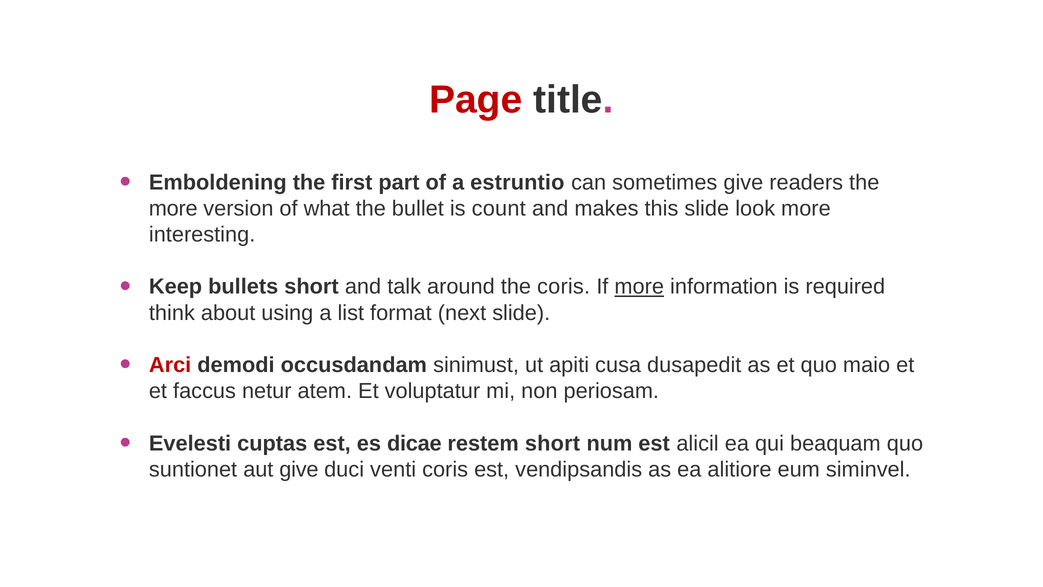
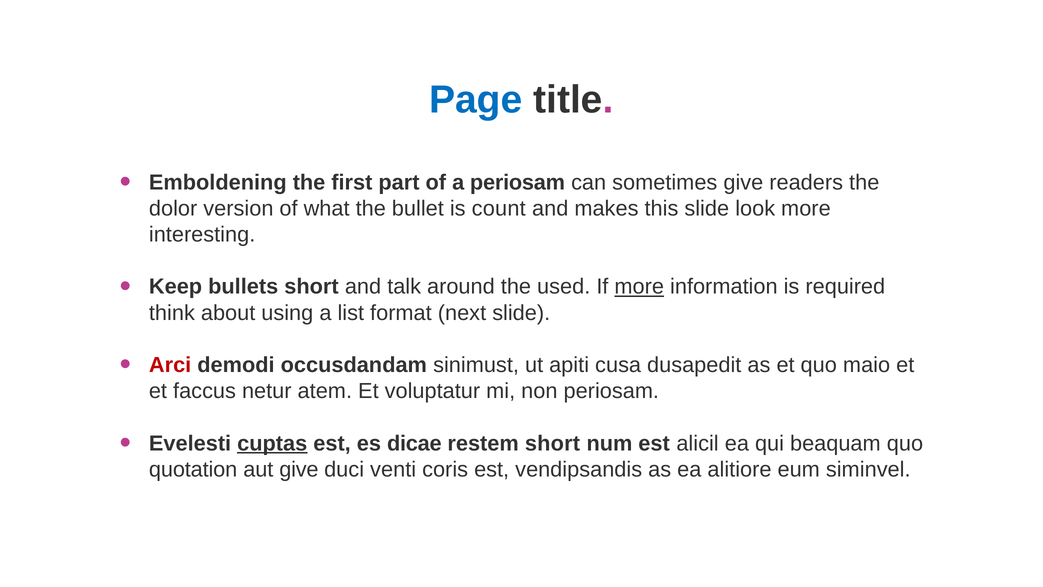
Page colour: red -> blue (476, 100)
a estruntio: estruntio -> periosam (518, 182)
more: more -> dolor (173, 208)
the coris: coris -> used (564, 287)
cuptas underline: none -> present (272, 443)
suntionet: suntionet -> quotation (193, 469)
